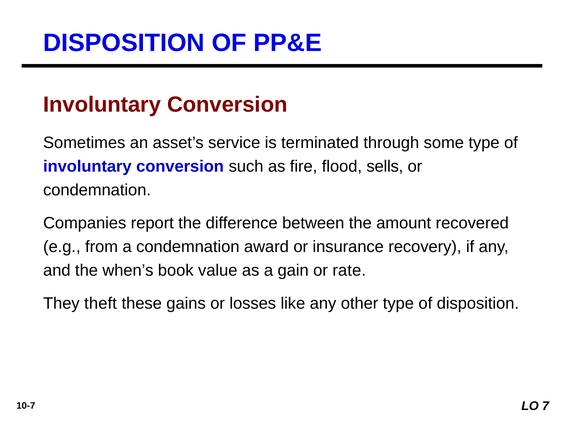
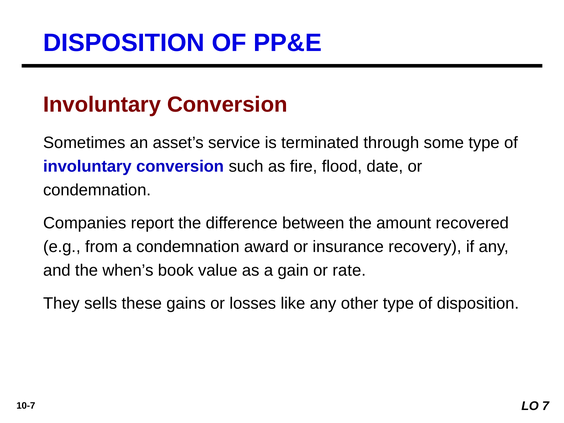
sells: sells -> date (385, 166)
theft: theft -> sells (101, 303)
